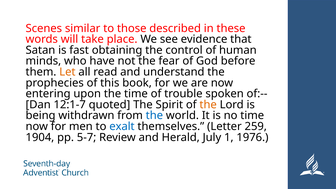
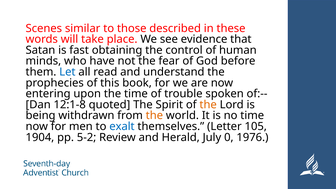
Let colour: orange -> blue (67, 72)
12:1-7: 12:1-7 -> 12:1-8 (70, 105)
the colour: blue -> orange (154, 116)
259: 259 -> 105 (256, 126)
5-7: 5-7 -> 5-2 (87, 137)
1: 1 -> 0 (229, 137)
